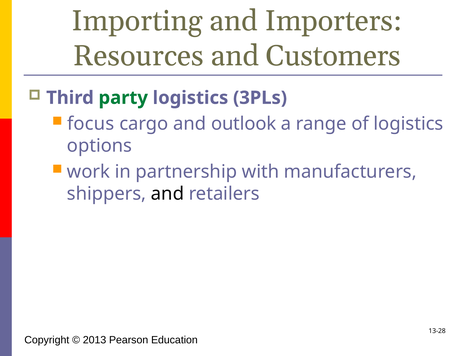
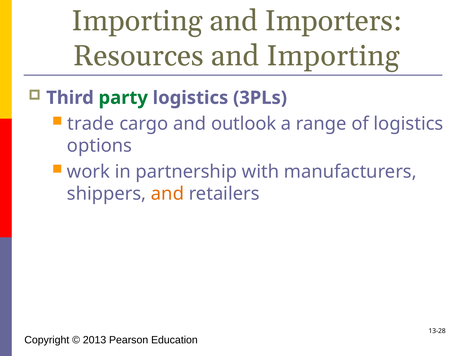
and Customers: Customers -> Importing (333, 56)
focus: focus -> trade (91, 124)
and colour: black -> orange (168, 194)
